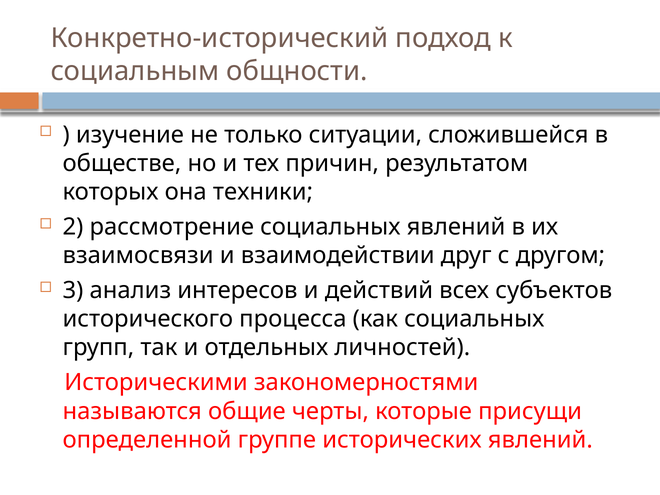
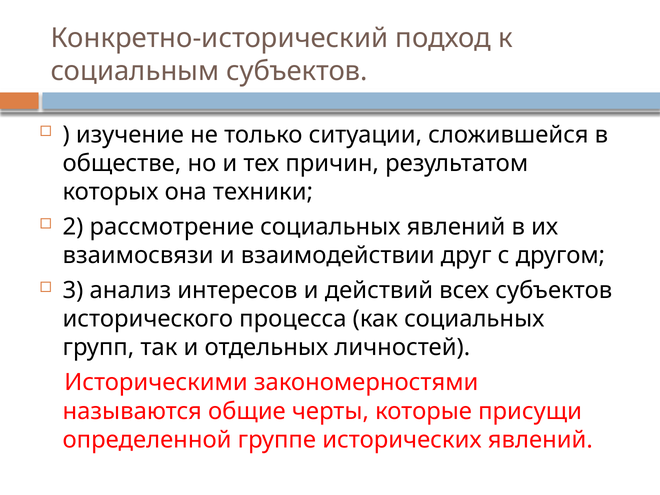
социальным общности: общности -> субъектов (297, 71)
